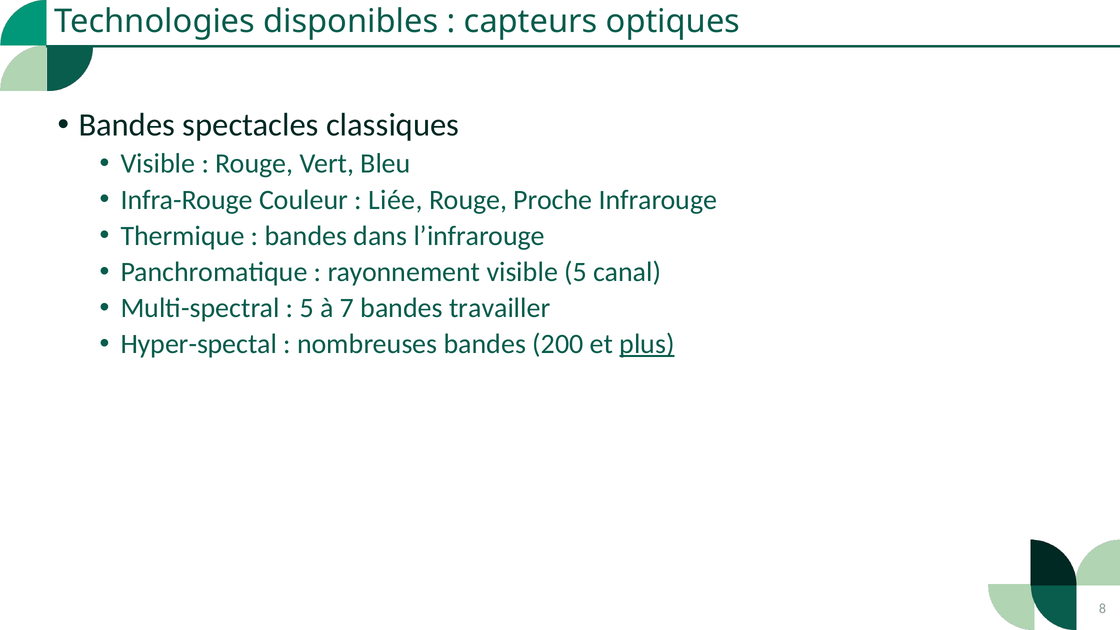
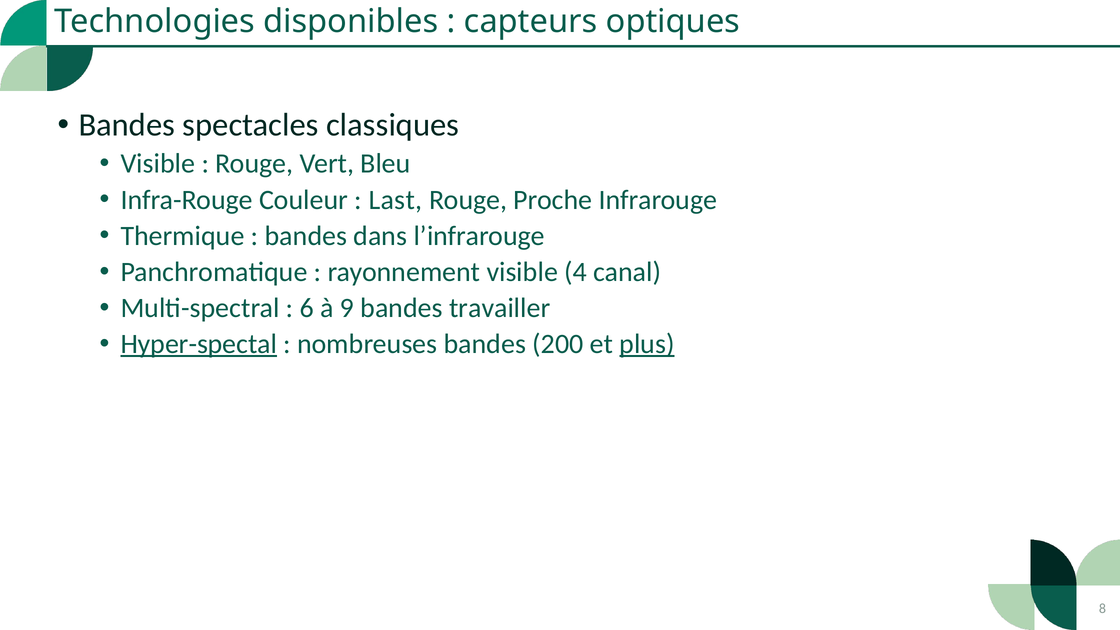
Liée: Liée -> Last (395, 200)
visible 5: 5 -> 4 (576, 272)
5: 5 -> 6 (307, 308)
7: 7 -> 9 (347, 308)
Hyper-spectal underline: none -> present (199, 344)
